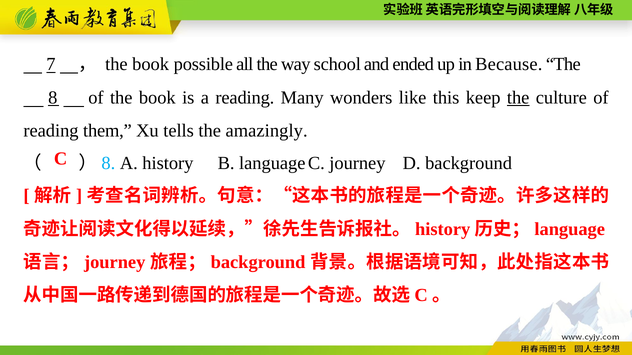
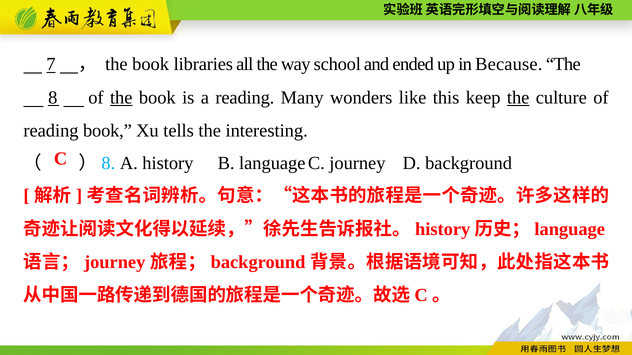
possible: possible -> libraries (203, 64)
the underline: none -> present (121, 98)
reading them: them -> book (107, 131)
amazingly: amazingly -> interesting (267, 131)
